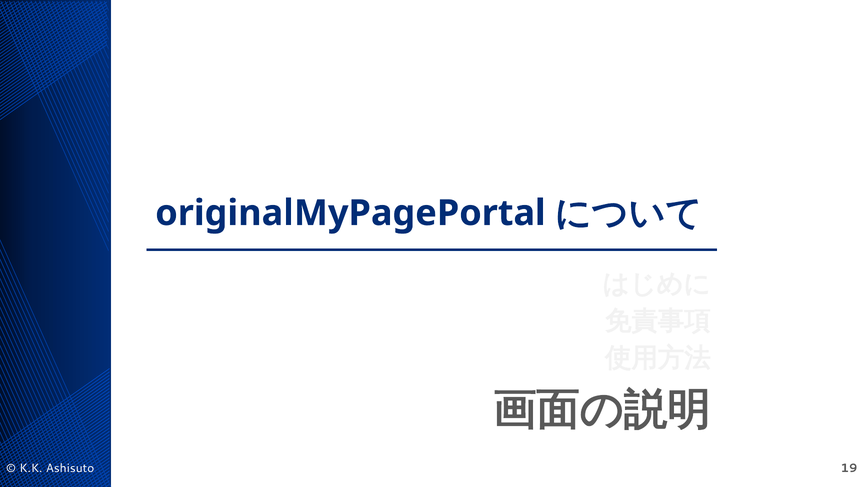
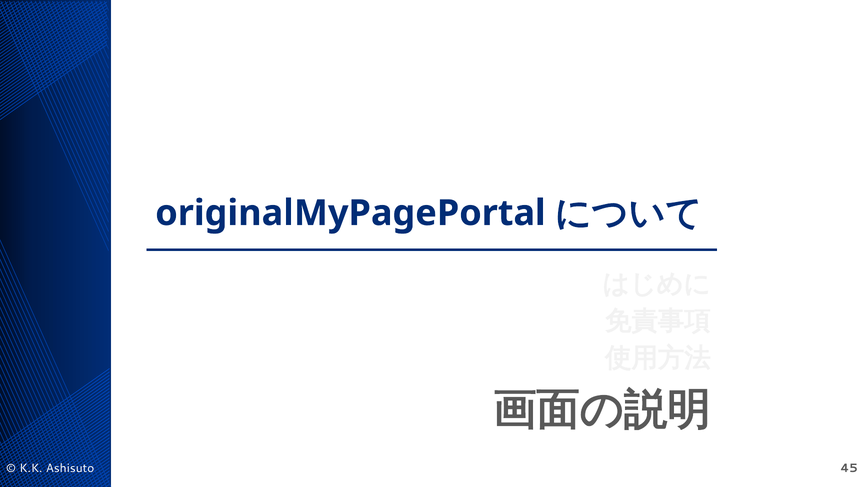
19: 19 -> 45 (849, 469)
